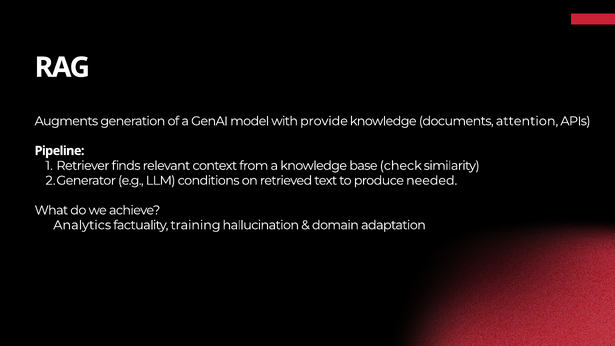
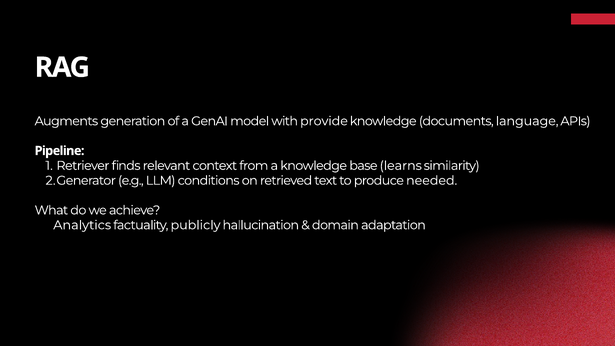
attention: attention -> language (527, 121)
check: check -> learns (401, 166)
training: training -> publicly (195, 225)
